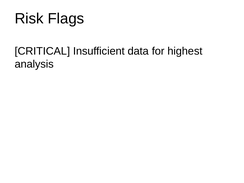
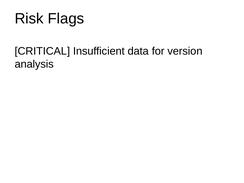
highest: highest -> version (185, 51)
